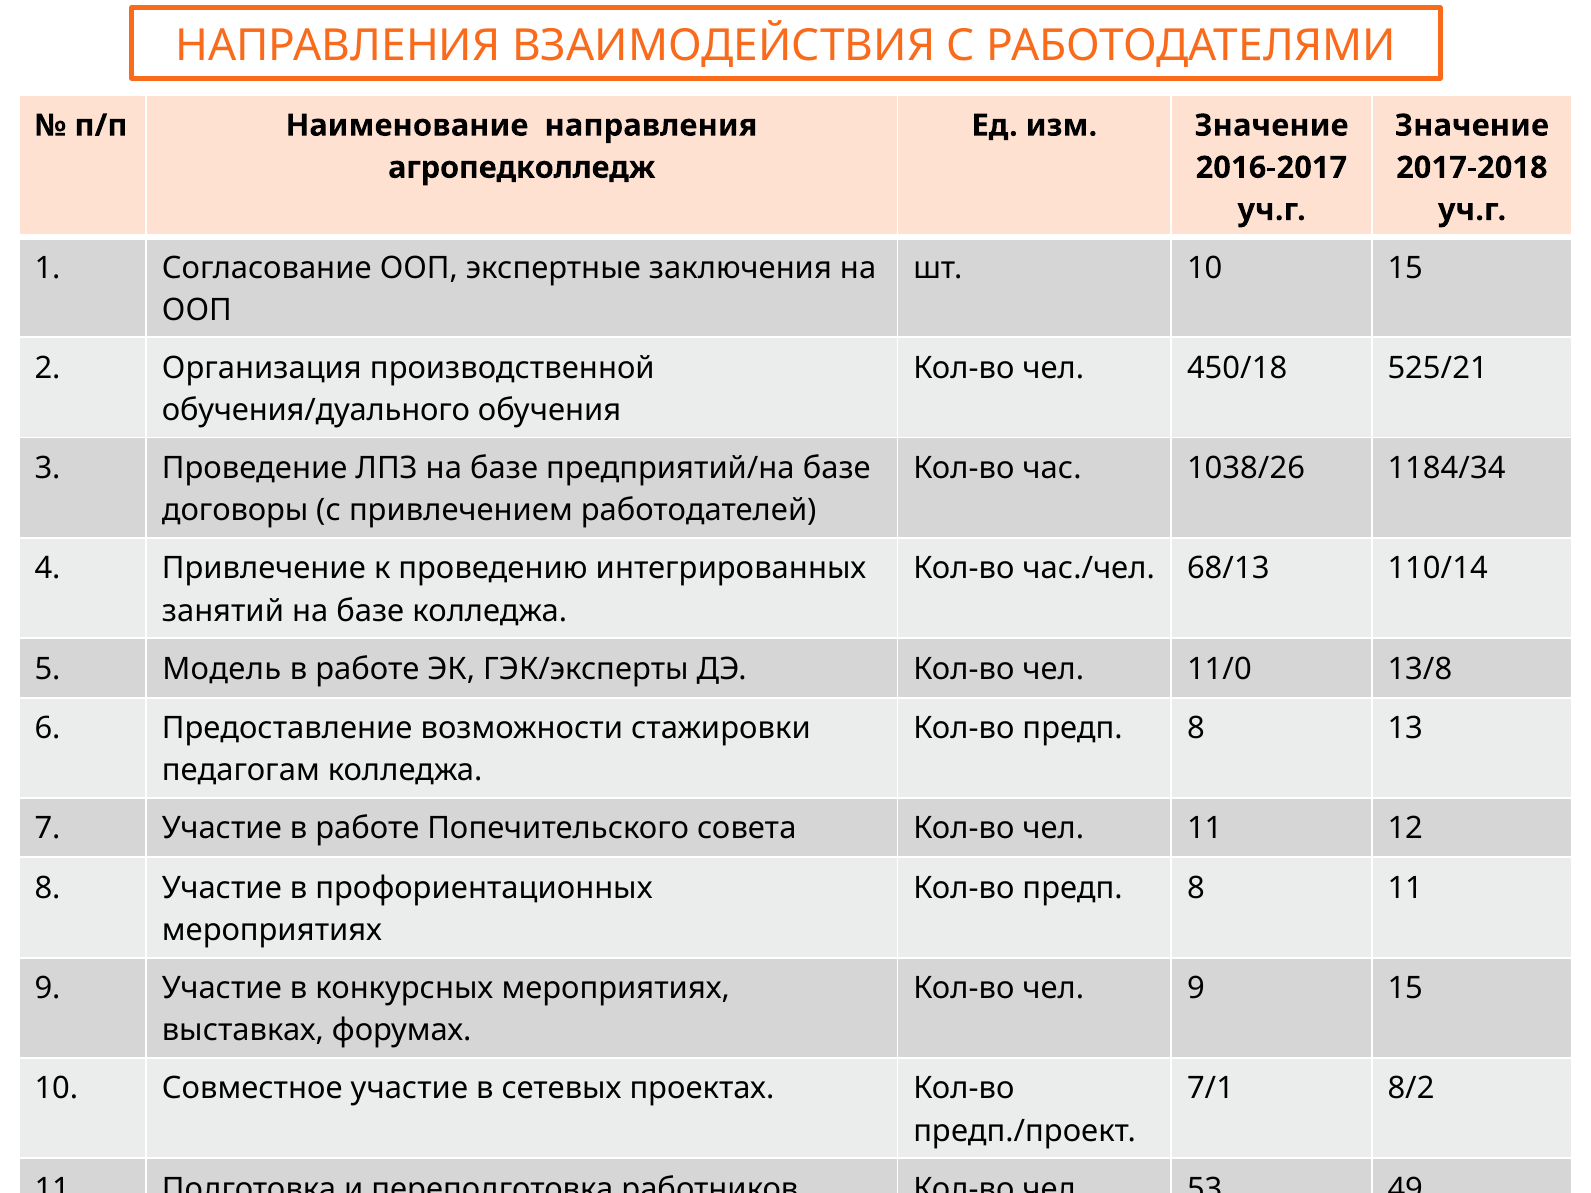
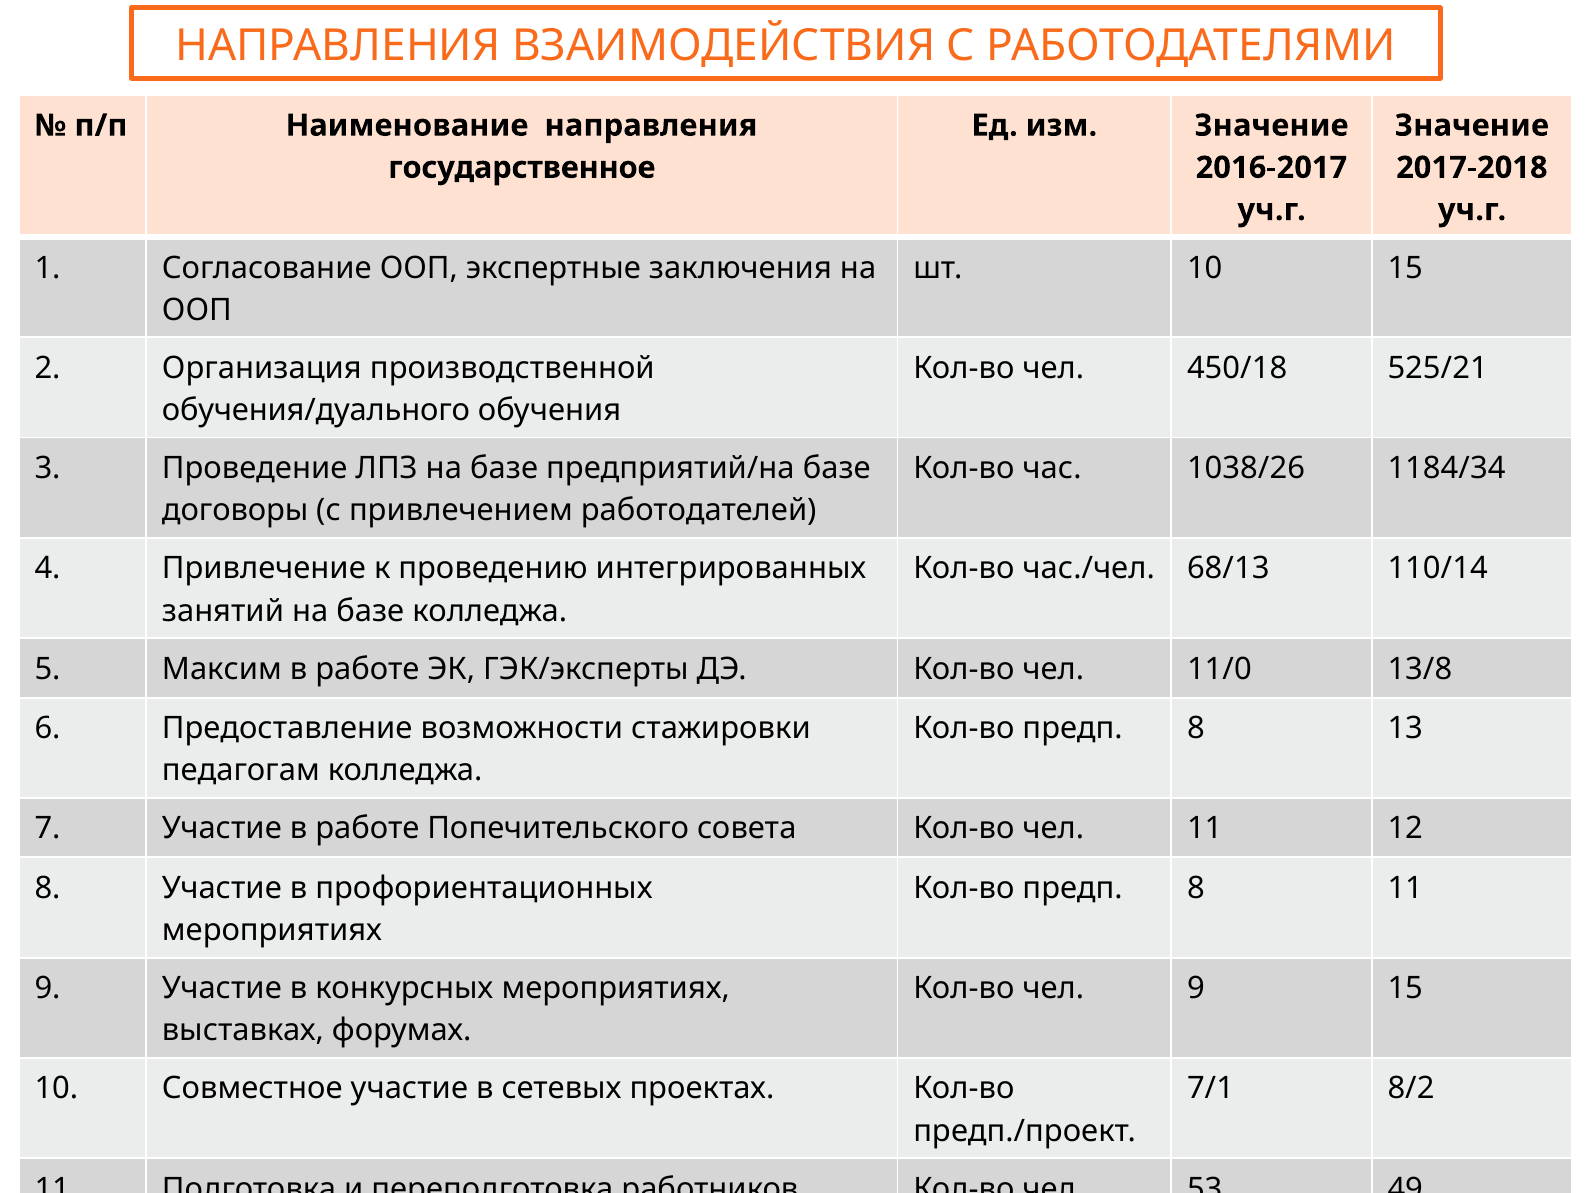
агропедколледж: агропедколледж -> государственное (522, 168)
Модель: Модель -> Максим (222, 669)
